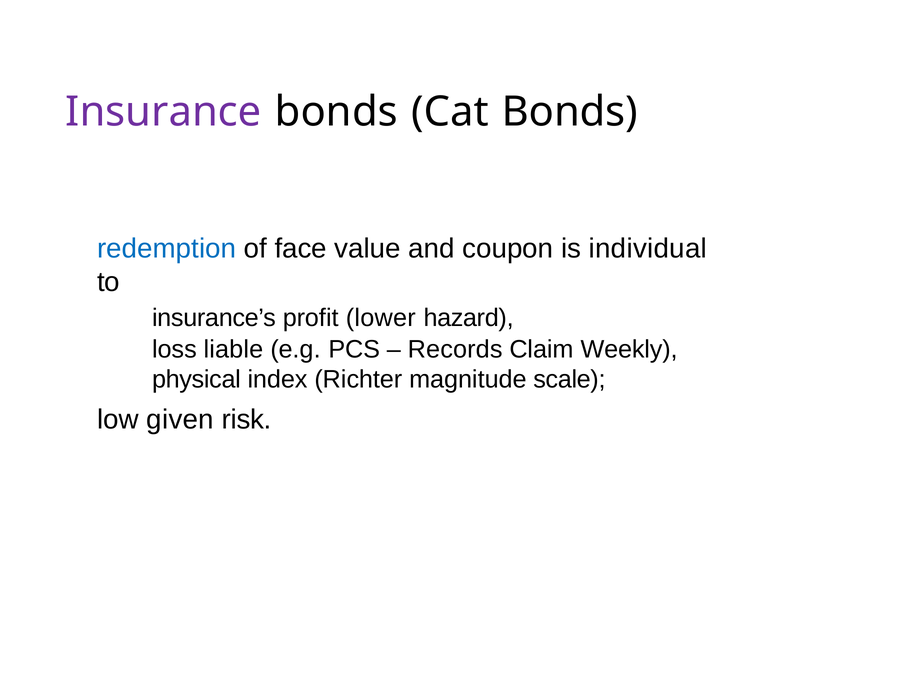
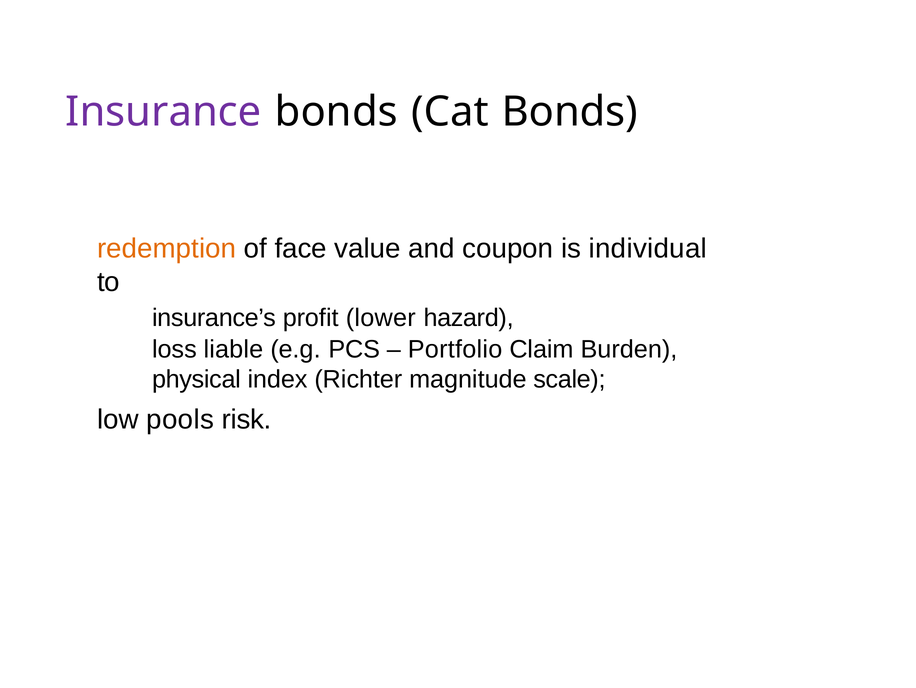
redemption colour: blue -> orange (167, 248)
Records: Records -> Portfolio (455, 349)
Weekly: Weekly -> Burden (629, 349)
given: given -> pools (180, 419)
